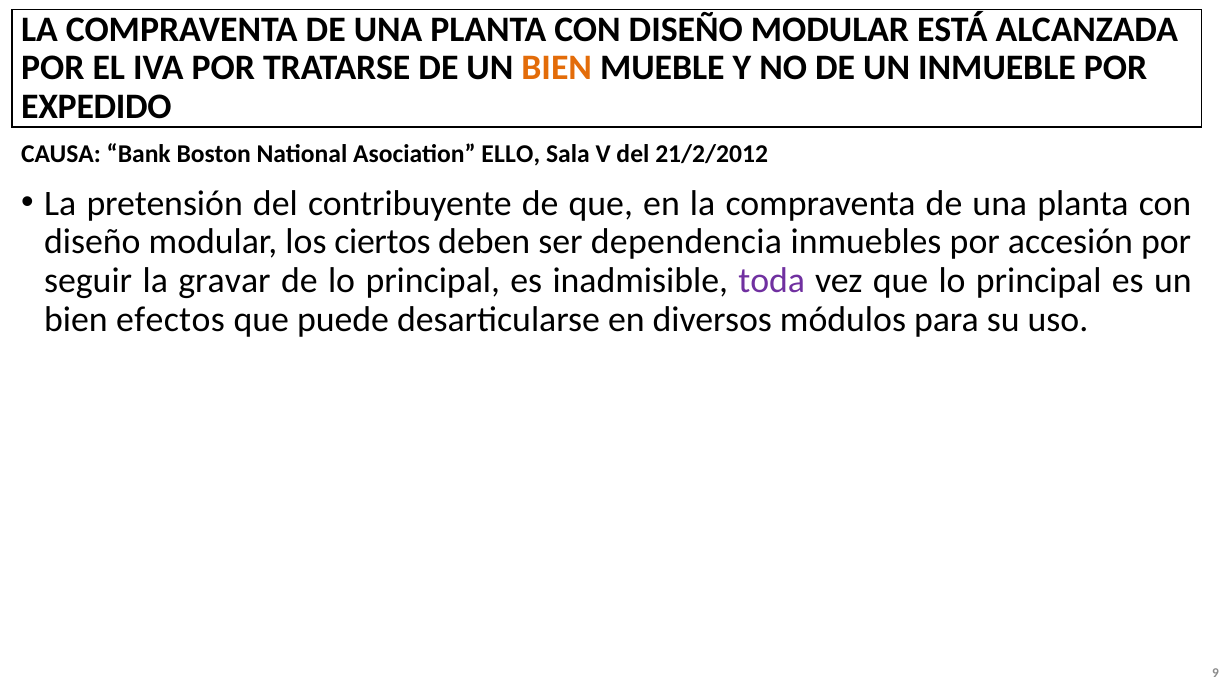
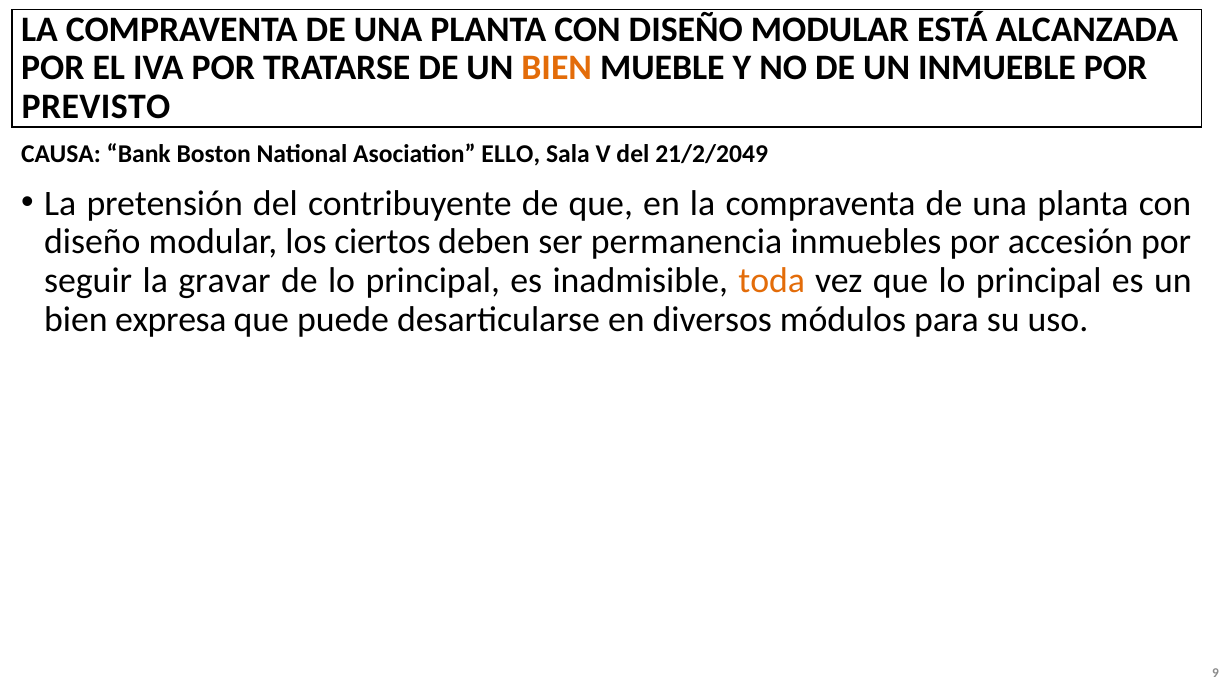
EXPEDIDO: EXPEDIDO -> PREVISTO (96, 107)
21/2/2012: 21/2/2012 -> 21/2/2049 (712, 154)
dependencia: dependencia -> permanencia (687, 242)
toda colour: purple -> orange (772, 281)
efectos: efectos -> expresa (171, 319)
